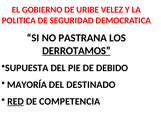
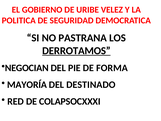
SUPUESTA: SUPUESTA -> NEGOCIAN (27, 68)
DEBIDO: DEBIDO -> FORMA (112, 68)
RED underline: present -> none (16, 101)
COMPETENCIA: COMPETENCIA -> COLAPSOCXXXI (70, 101)
